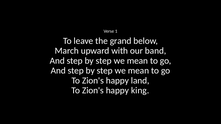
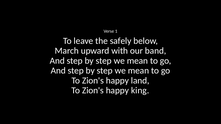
grand: grand -> safely (121, 41)
